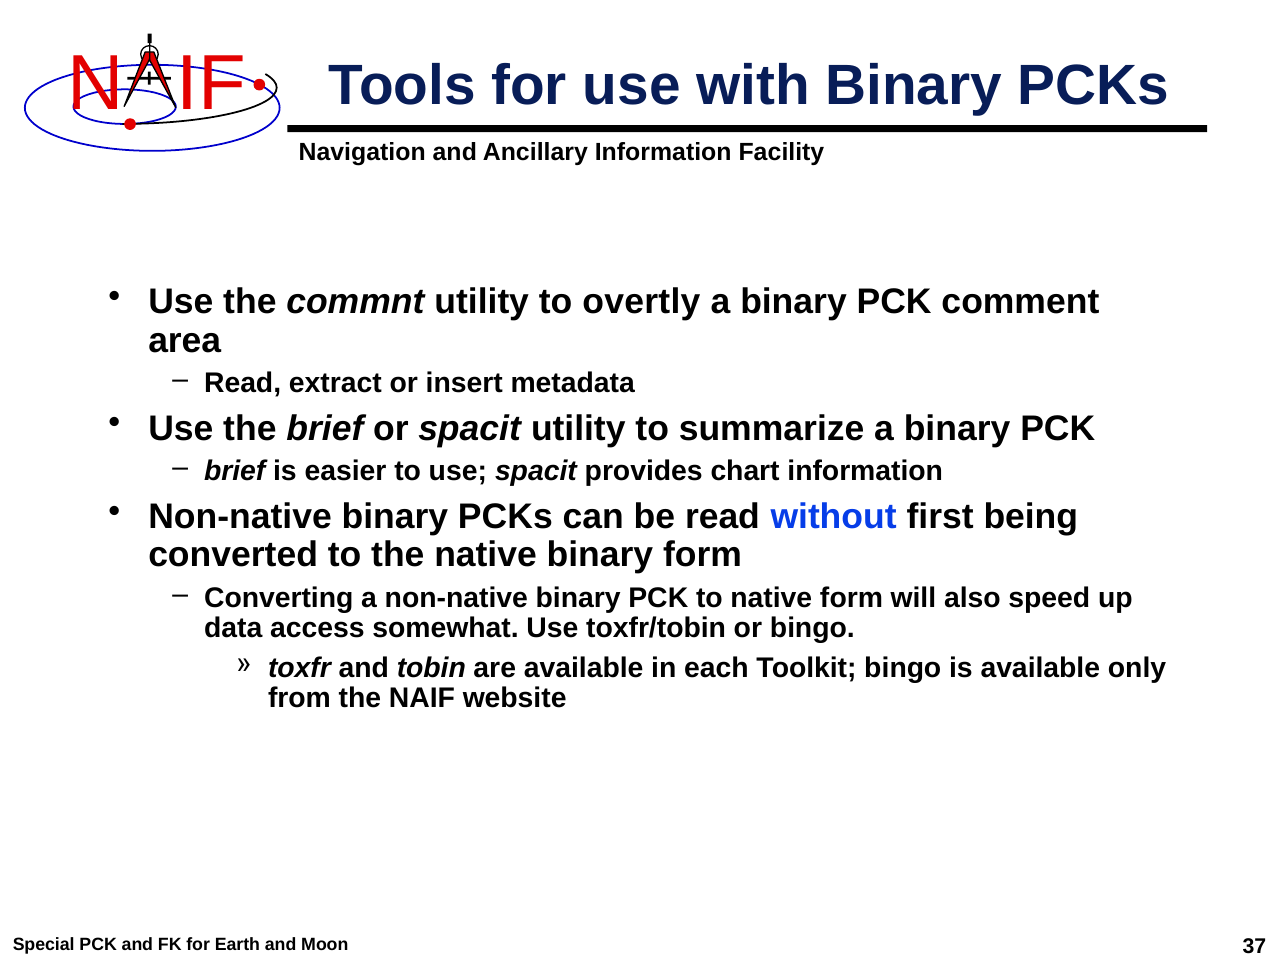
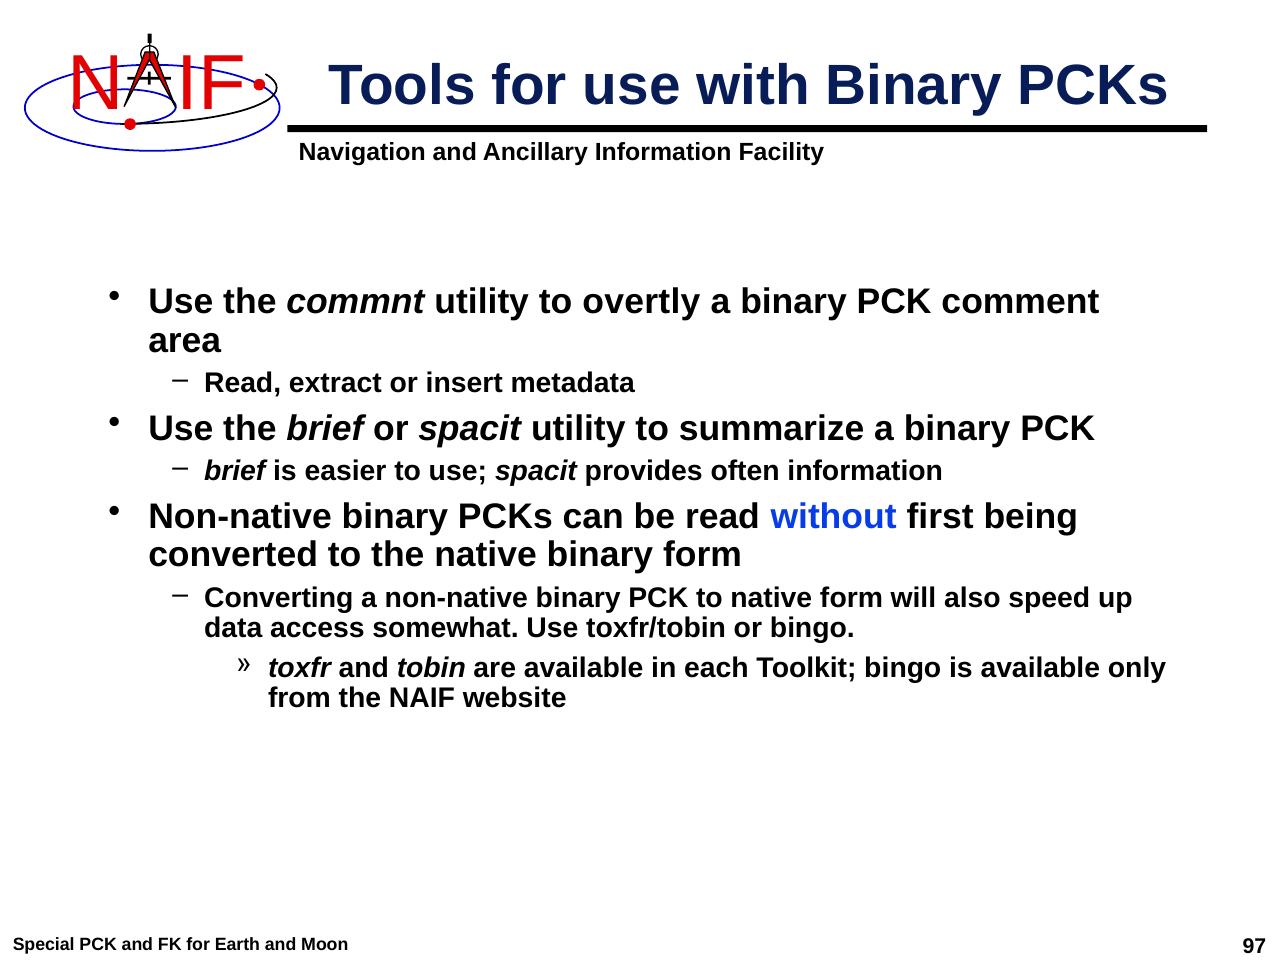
chart: chart -> often (745, 471)
37: 37 -> 97 (1254, 947)
